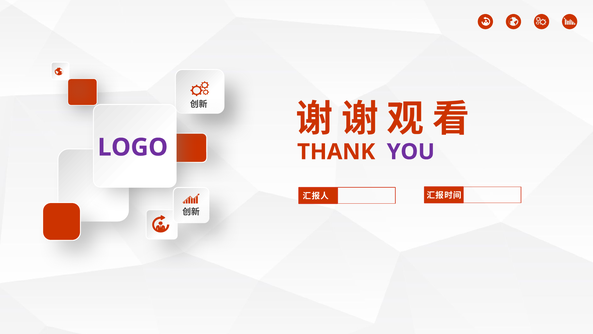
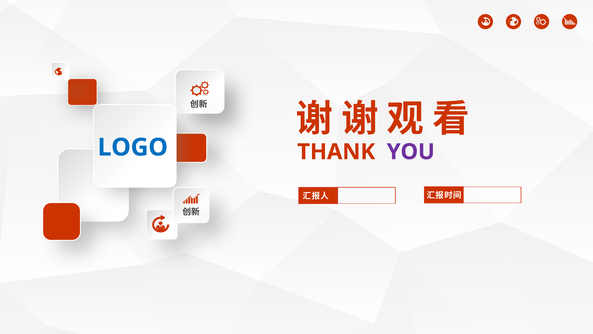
LOGO colour: purple -> blue (133, 147)
